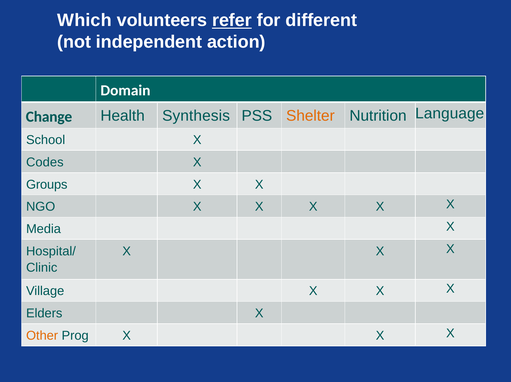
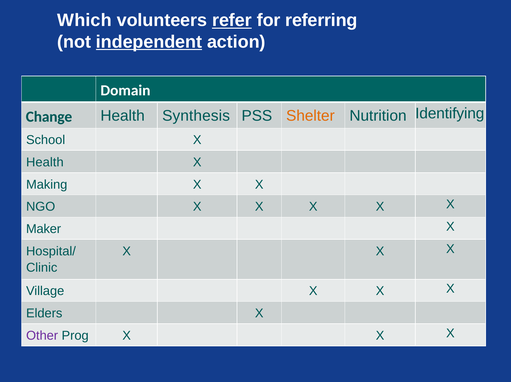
different: different -> referring (321, 20)
independent underline: none -> present (149, 42)
Language: Language -> Identifying (450, 113)
Codes: Codes -> Health (45, 162)
Groups: Groups -> Making (47, 184)
Media: Media -> Maker (44, 229)
Other colour: orange -> purple (42, 336)
